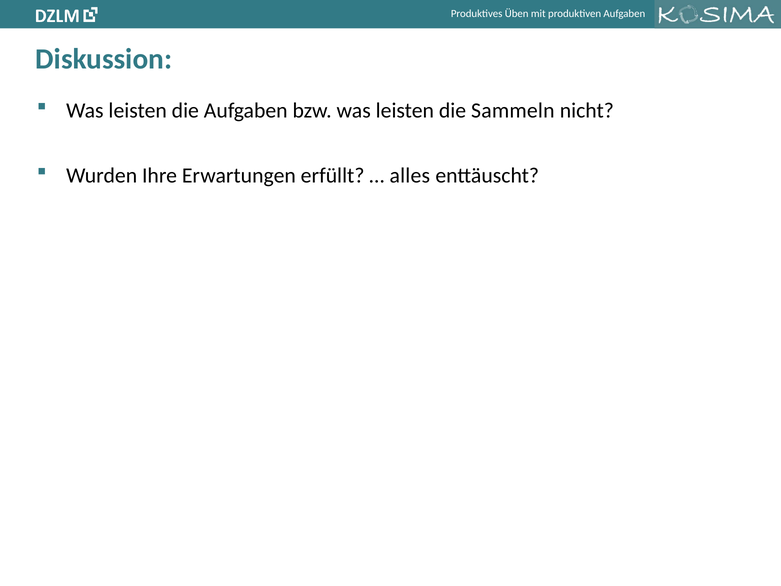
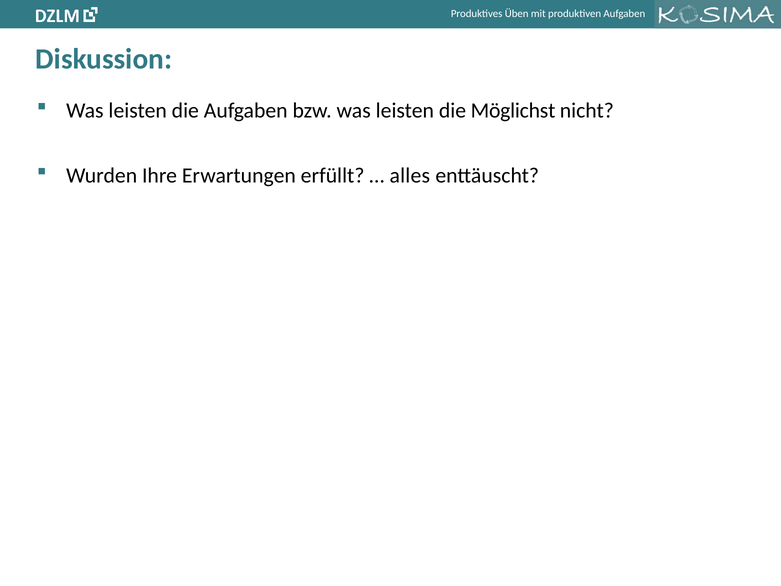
Sammeln: Sammeln -> Möglichst (513, 111)
